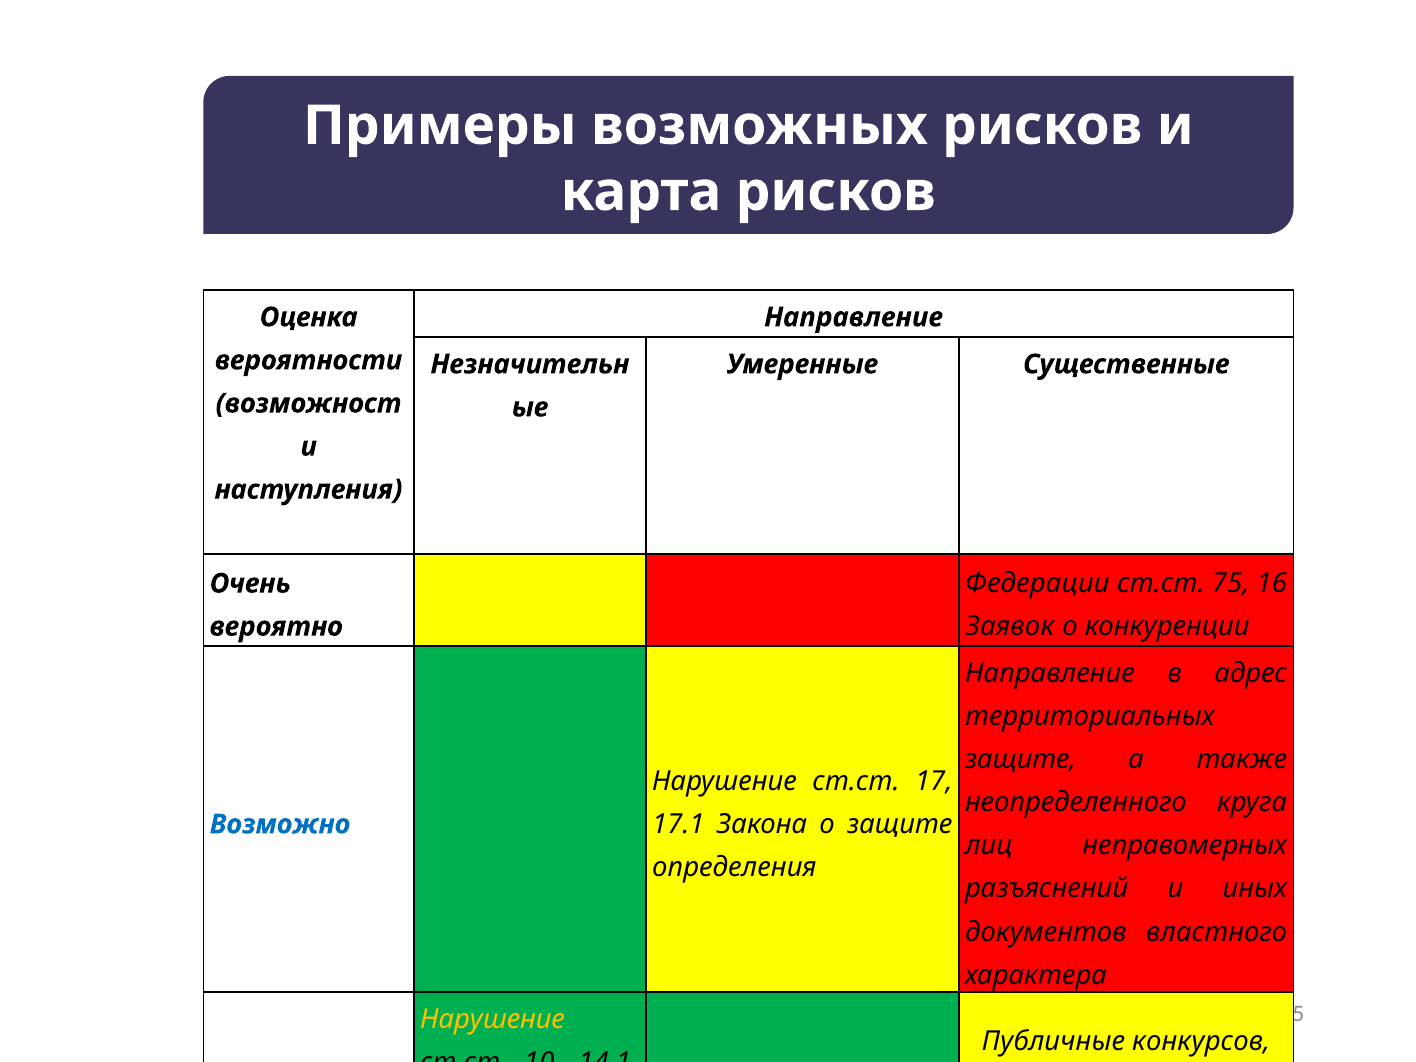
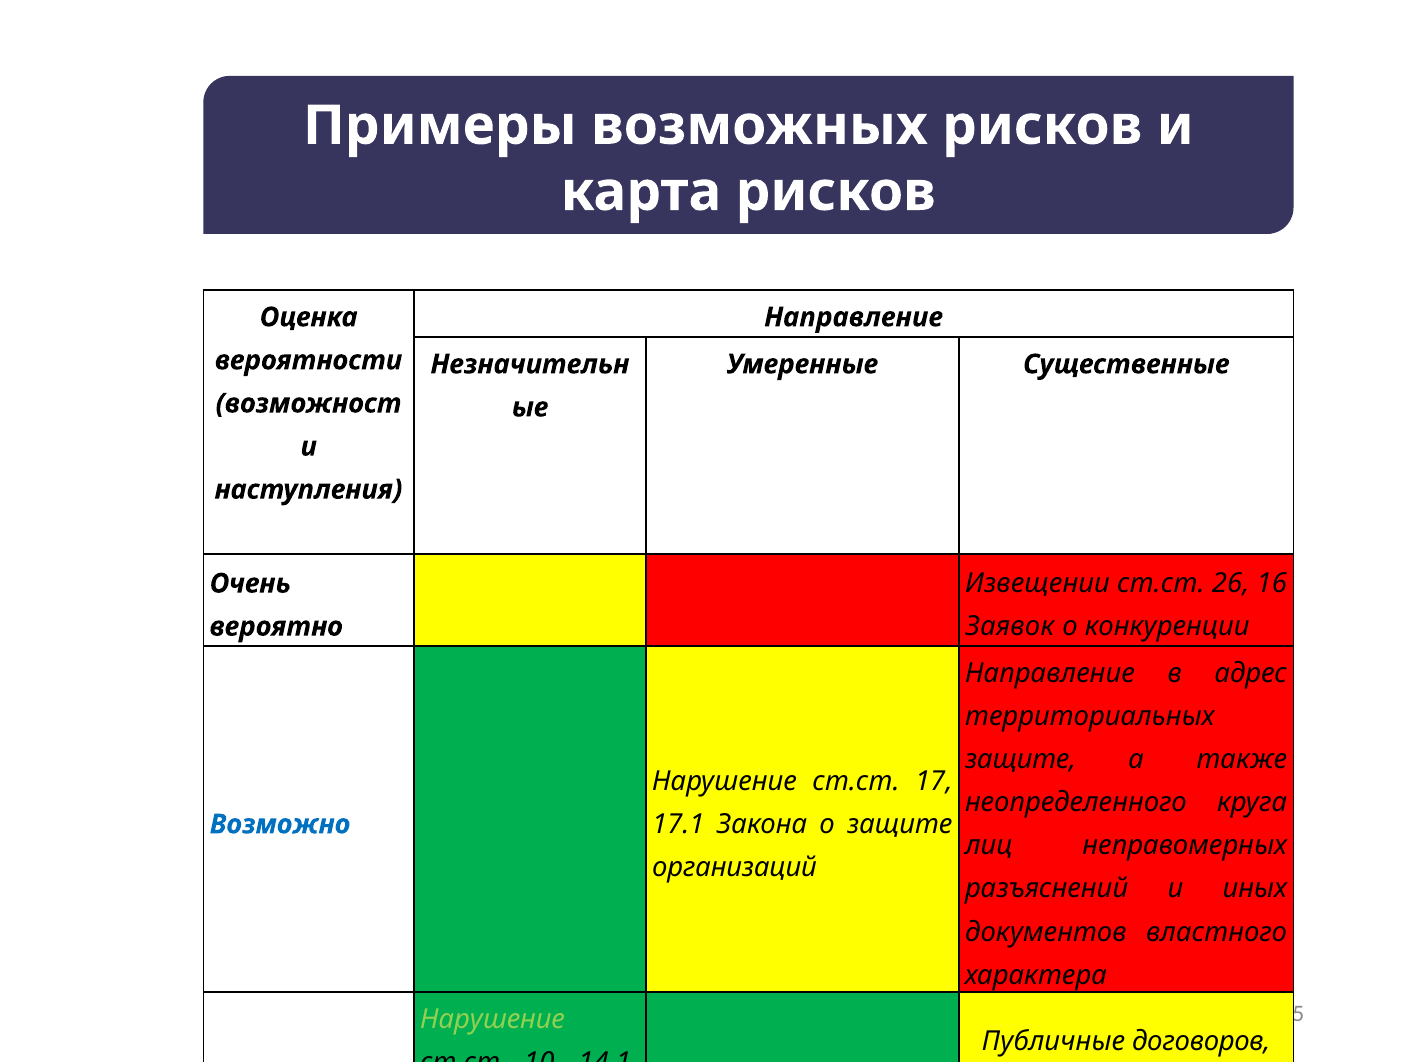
Федерации: Федерации -> Извещении (1037, 584)
75: 75 -> 26 (1231, 584)
определения: определения -> организаций (734, 867)
Нарушение colour: yellow -> light green (493, 1020)
конкурсов: конкурсов -> договоров (1201, 1041)
